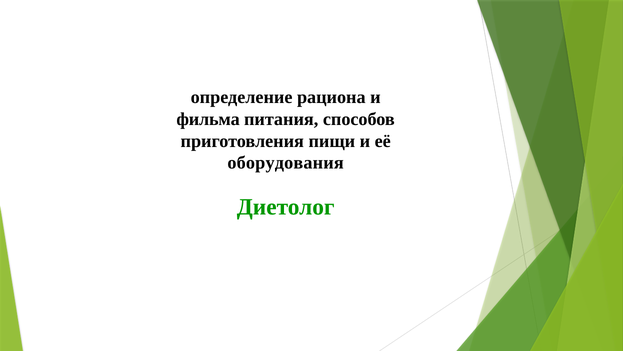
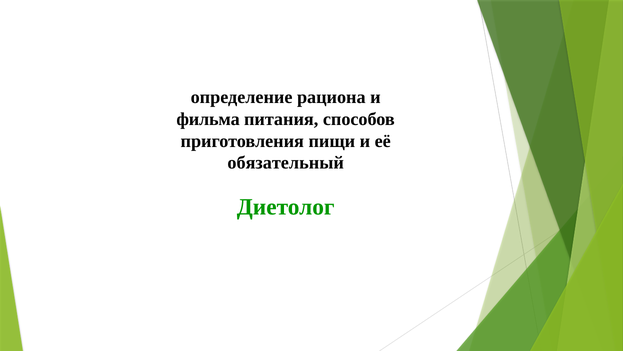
оборудования: оборудования -> обязательный (286, 163)
